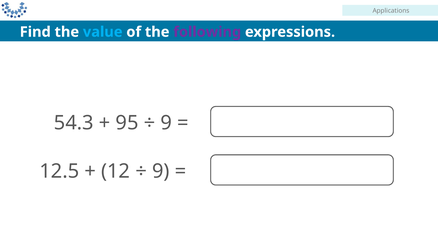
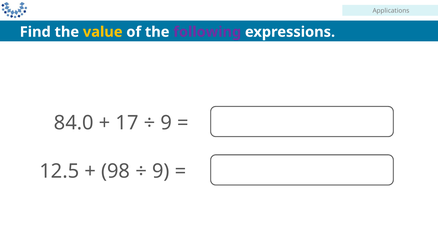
value colour: light blue -> yellow (103, 32)
54.3: 54.3 -> 84.0 (74, 123)
95: 95 -> 17 (127, 123)
12: 12 -> 98 (116, 171)
